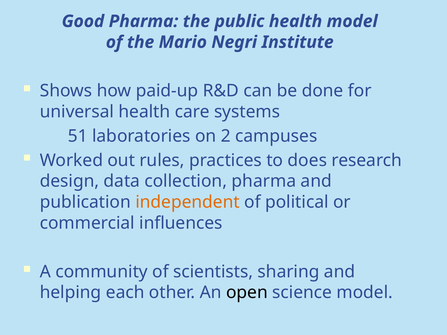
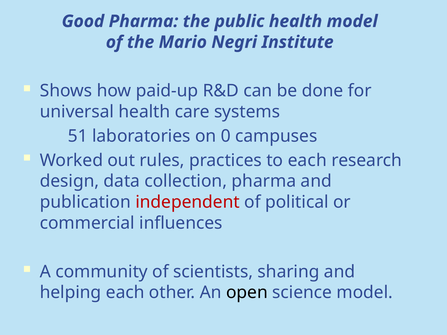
2: 2 -> 0 (226, 136)
to does: does -> each (307, 160)
independent colour: orange -> red (188, 202)
